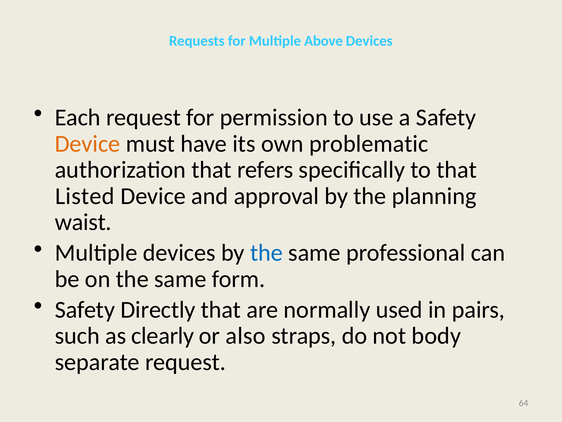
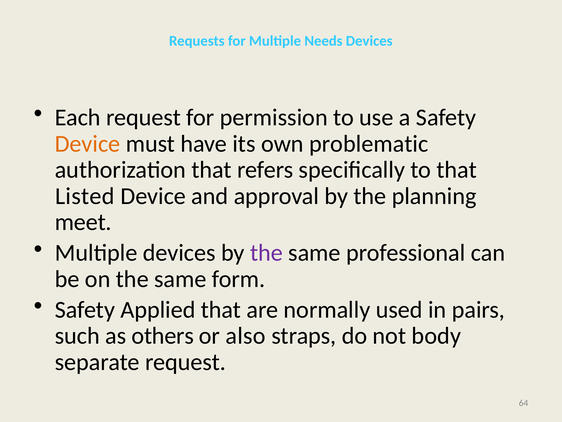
Above: Above -> Needs (323, 41)
waist: waist -> meet (83, 222)
the colour: blue -> purple (266, 253)
Directly: Directly -> Applied (158, 309)
clearly: clearly -> others (163, 336)
